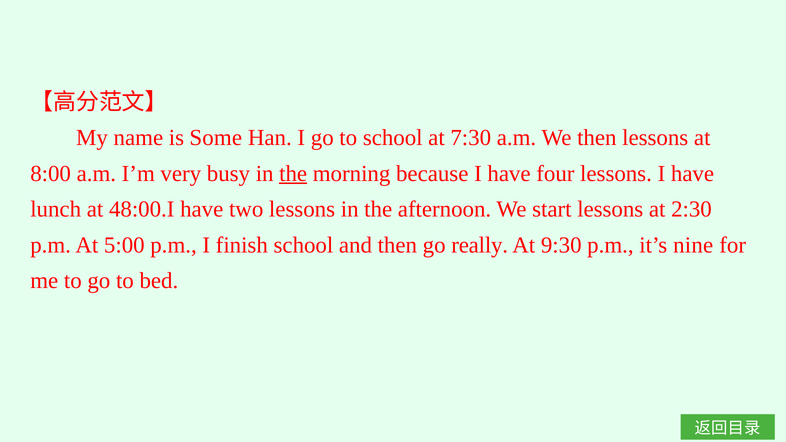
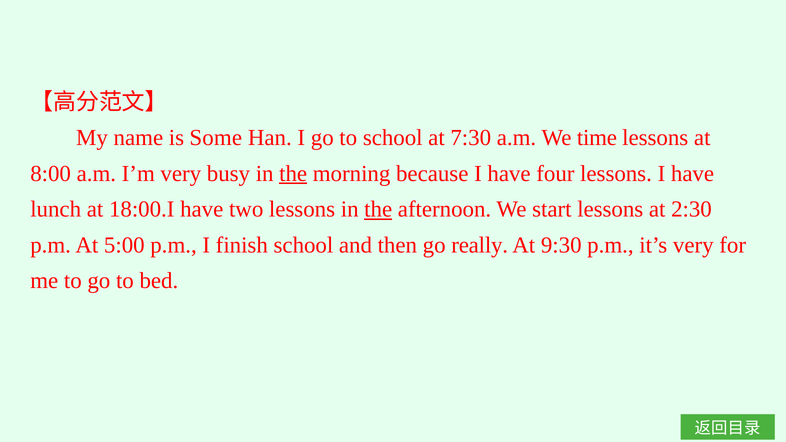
We then: then -> time (597, 138)
48:00.I: 48:00.I -> 18:00.I (142, 209)
the underline: none -> present (378, 209)
it’s nine: nine -> very (693, 245)
